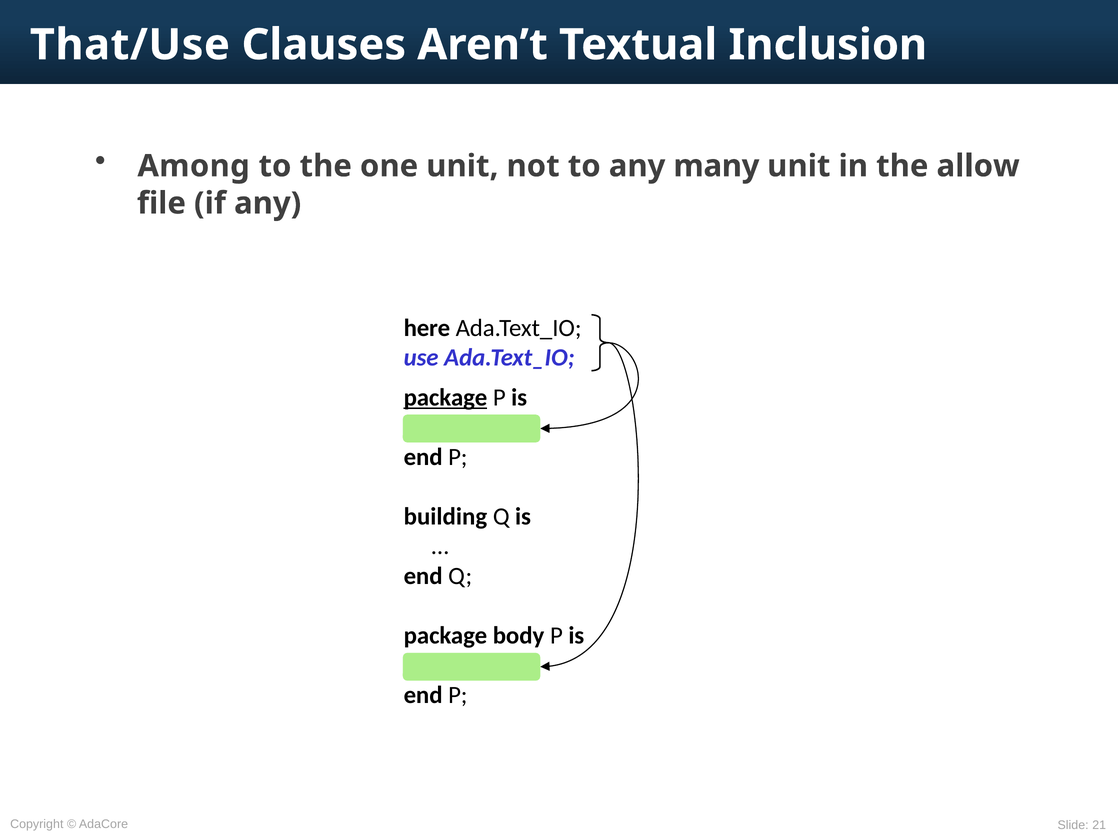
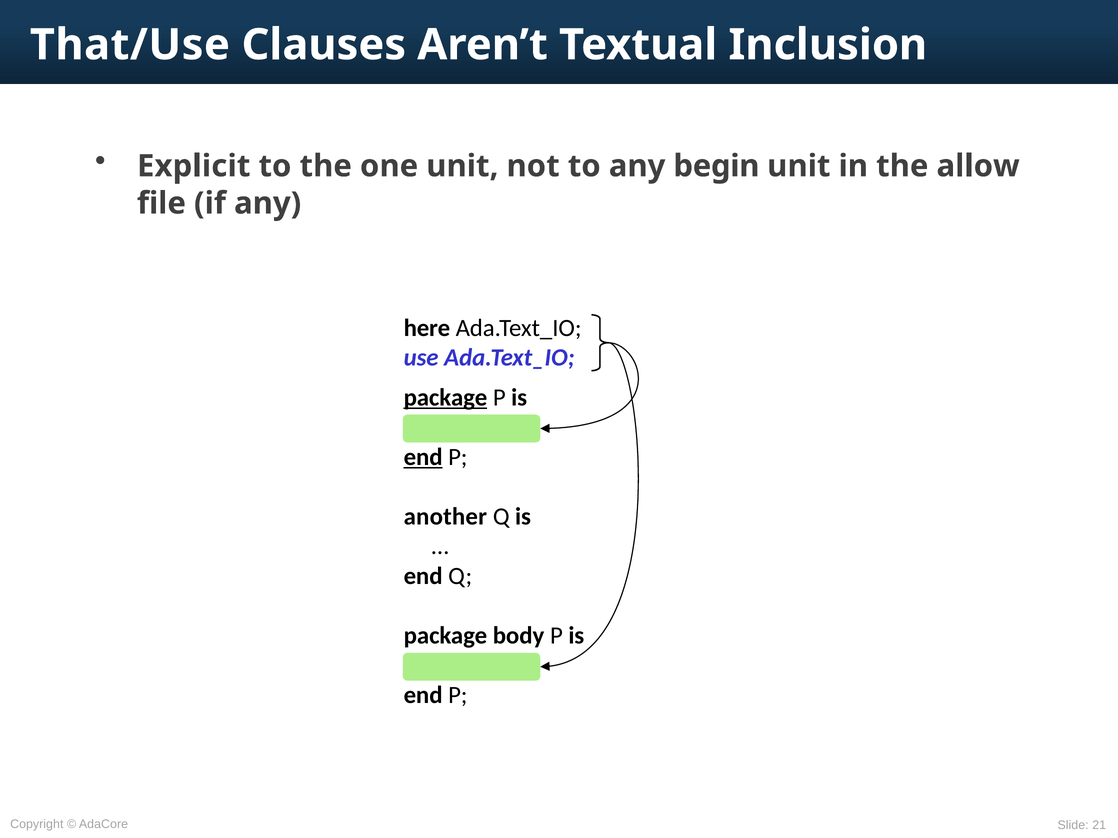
Among: Among -> Explicit (194, 166)
many: many -> begin (716, 166)
end underline: none -> present (423, 457)
building: building -> another (445, 517)
